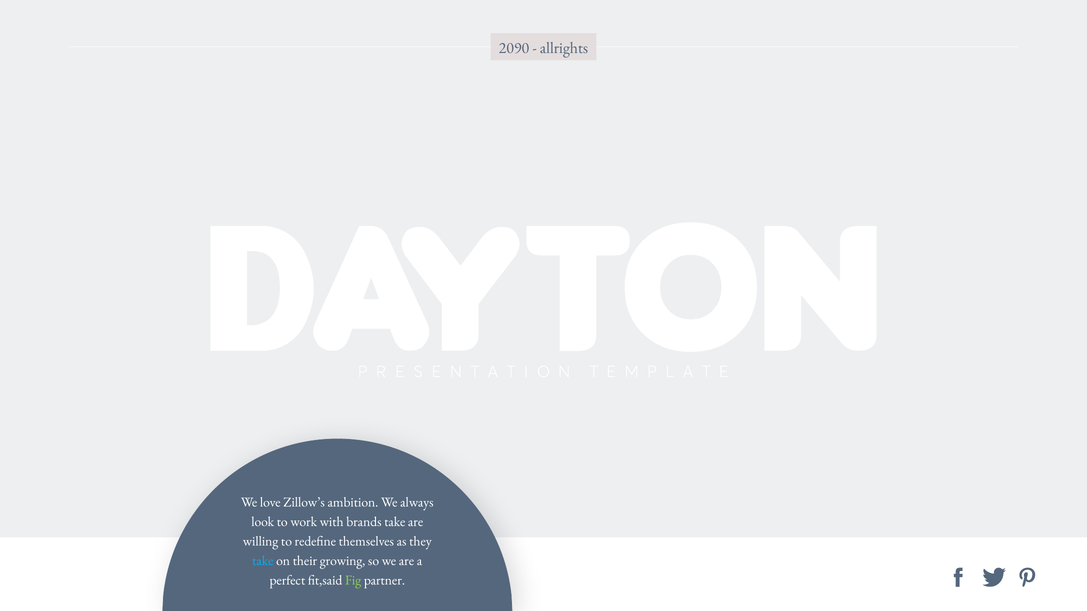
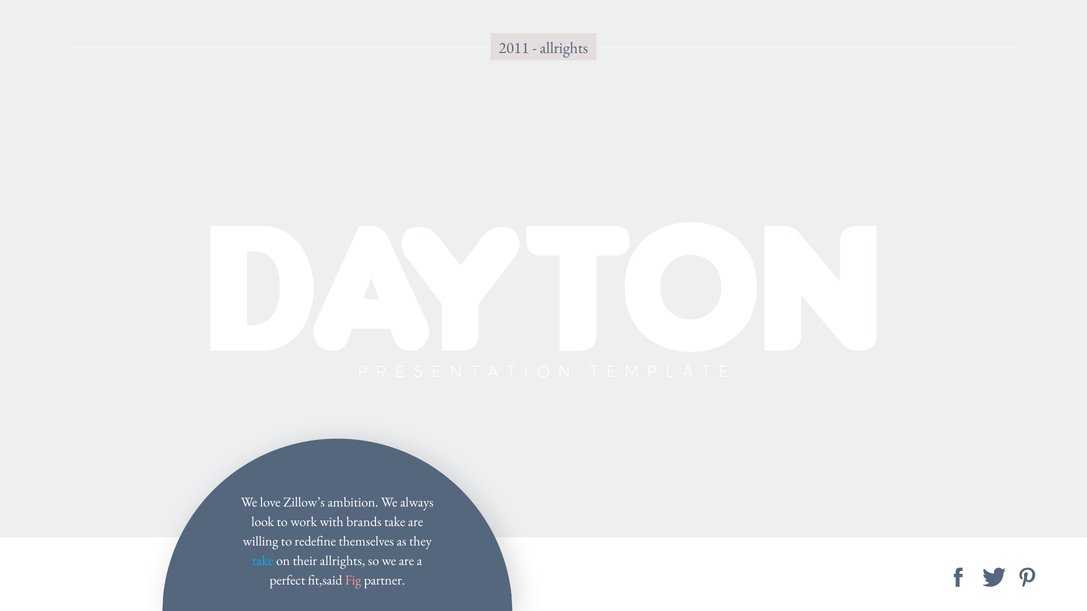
2090: 2090 -> 2011 (514, 48)
their growing: growing -> allrights (343, 561)
Fig colour: light green -> pink (353, 581)
